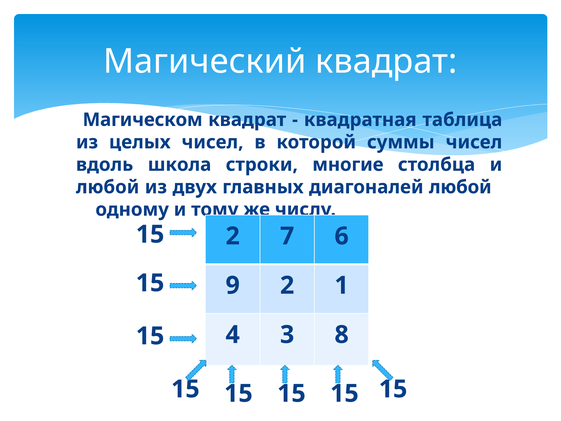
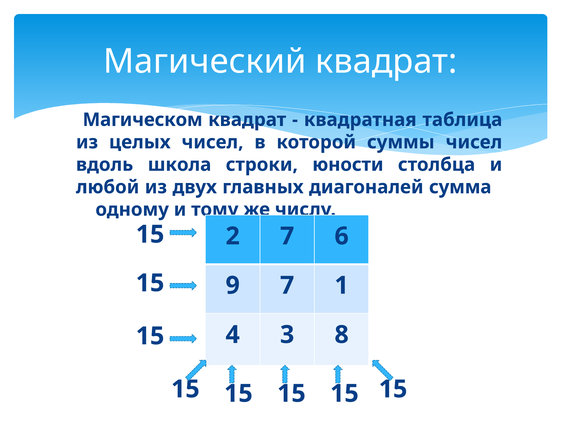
многие: многие -> юности (348, 165)
диагоналей любой: любой -> сумма (460, 187)
9 2: 2 -> 7 (287, 285)
